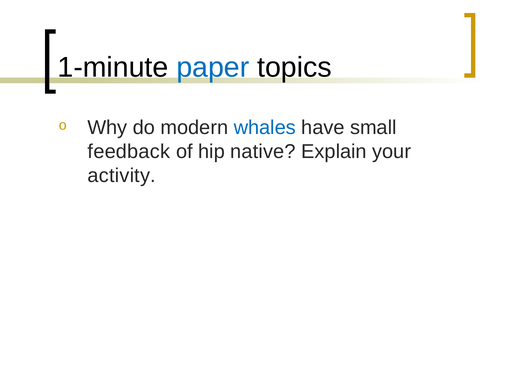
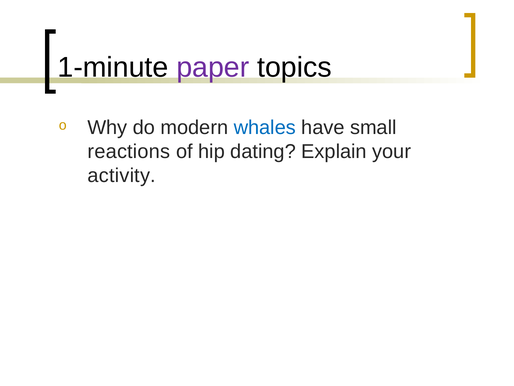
paper colour: blue -> purple (213, 67)
feedback: feedback -> reactions (129, 151)
native: native -> dating (263, 151)
